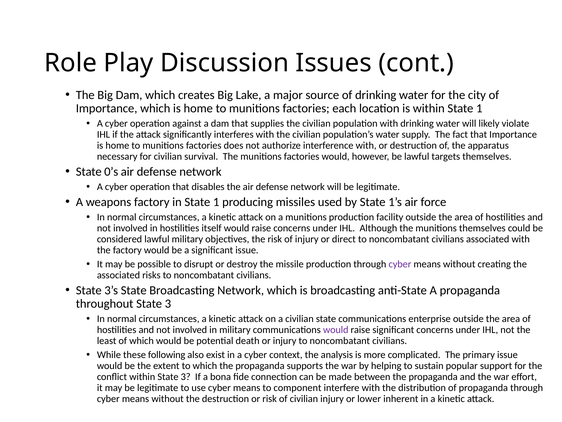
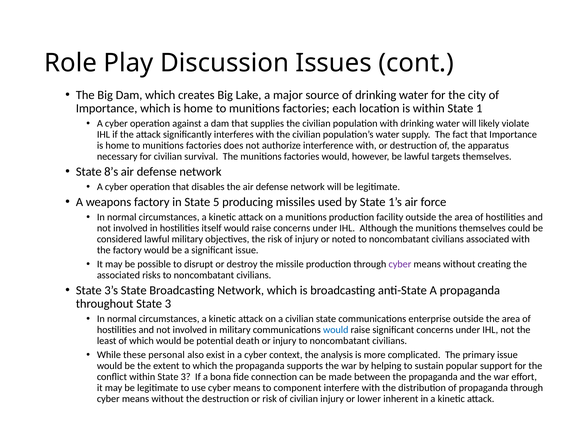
0’s: 0’s -> 8’s (111, 171)
in State 1: 1 -> 5 (216, 202)
direct: direct -> noted (344, 239)
would colour: purple -> blue (336, 329)
following: following -> personal (167, 354)
